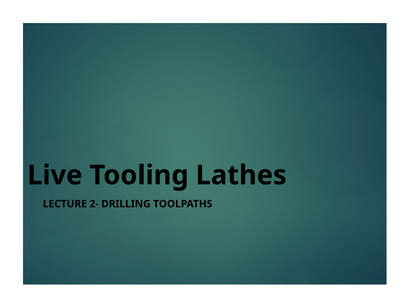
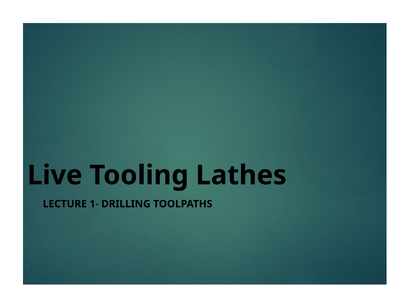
2-: 2- -> 1- (94, 204)
